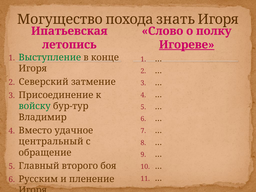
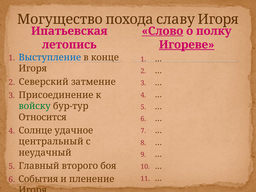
знать: знать -> славу (176, 19)
Слово underline: none -> present (162, 31)
Выступление colour: green -> blue (50, 57)
Владимир: Владимир -> Относится (43, 117)
Вместо: Вместо -> Солнце (35, 130)
обращение: обращение -> неудачный (45, 153)
Русским: Русским -> События (38, 179)
